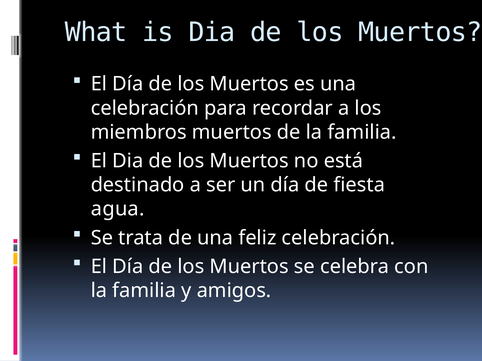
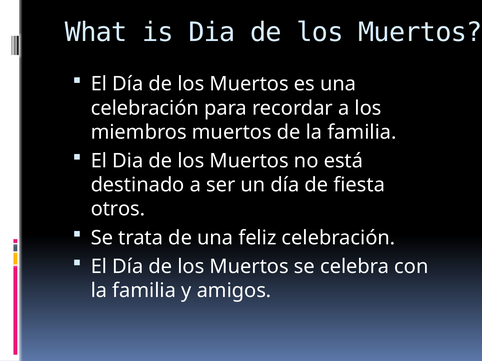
agua: agua -> otros (118, 209)
